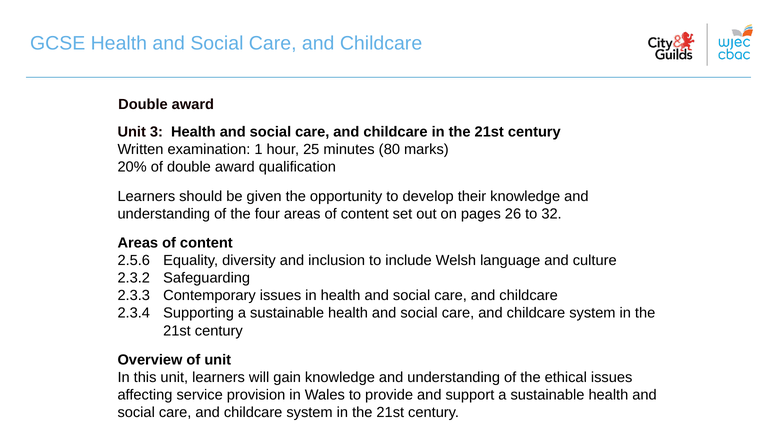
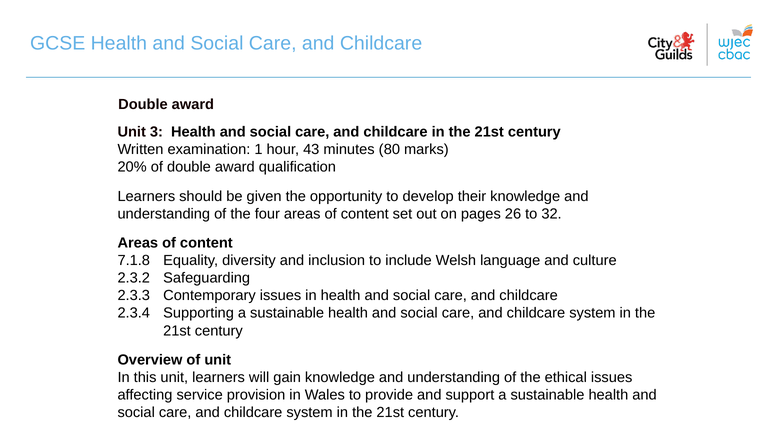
25: 25 -> 43 (311, 150)
2.5.6: 2.5.6 -> 7.1.8 (134, 261)
